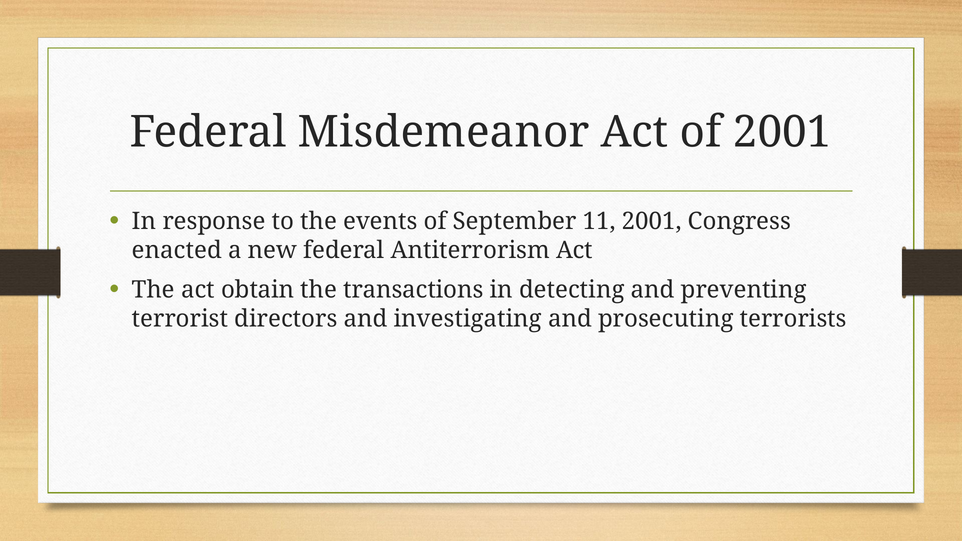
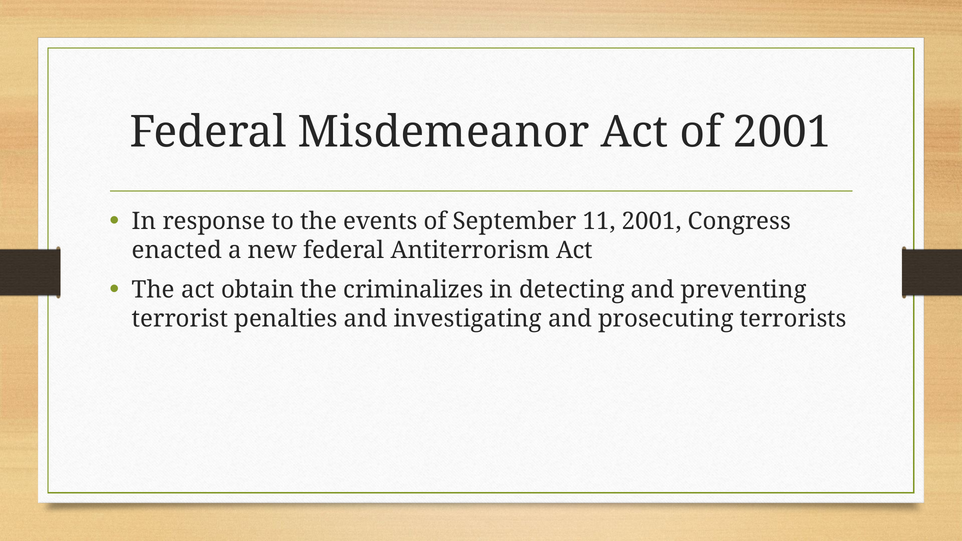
transactions: transactions -> criminalizes (413, 290)
directors: directors -> penalties (286, 319)
